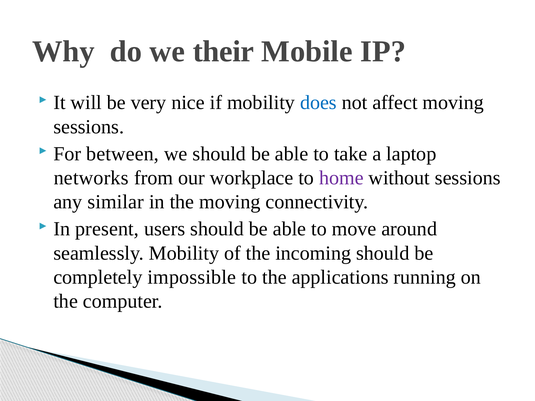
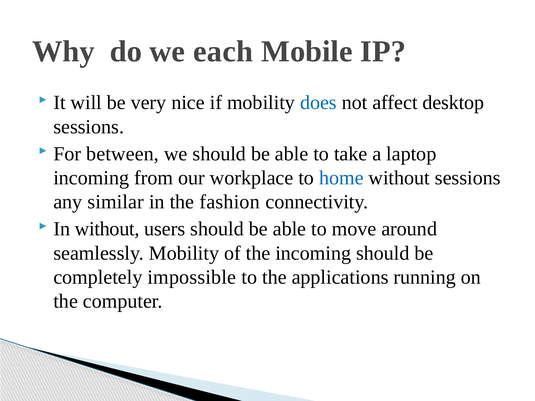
their: their -> each (223, 52)
affect moving: moving -> desktop (453, 103)
networks: networks -> incoming (91, 178)
home colour: purple -> blue (341, 178)
the moving: moving -> fashion (230, 202)
In present: present -> without (107, 229)
